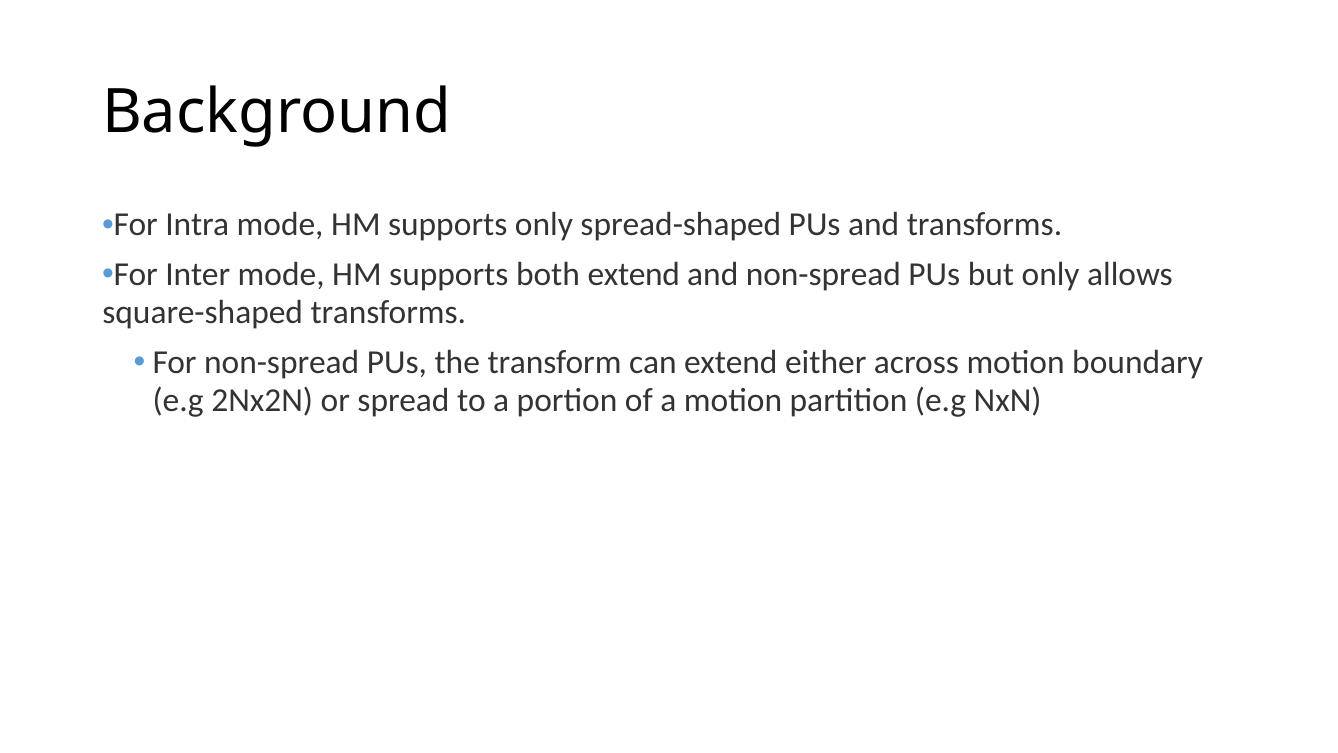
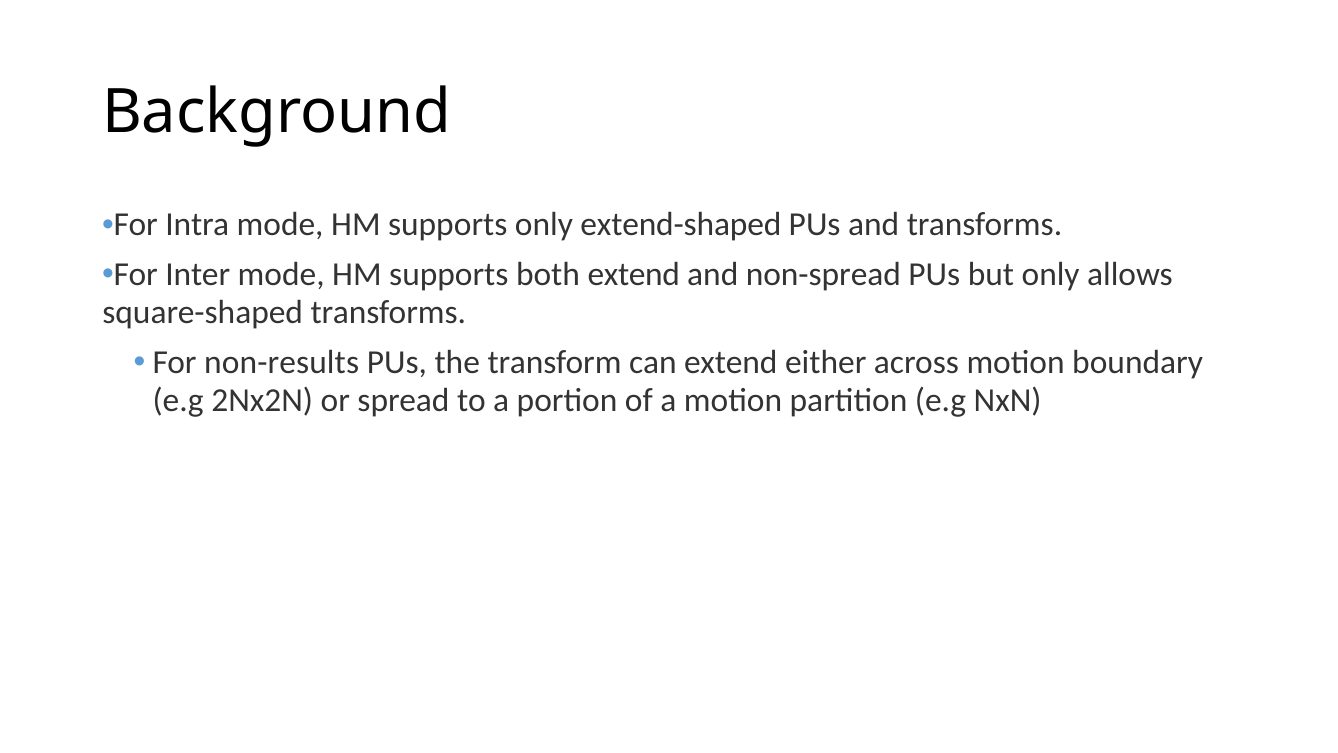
spread-shaped: spread-shaped -> extend-shaped (681, 225)
For non-spread: non-spread -> non-results (282, 363)
